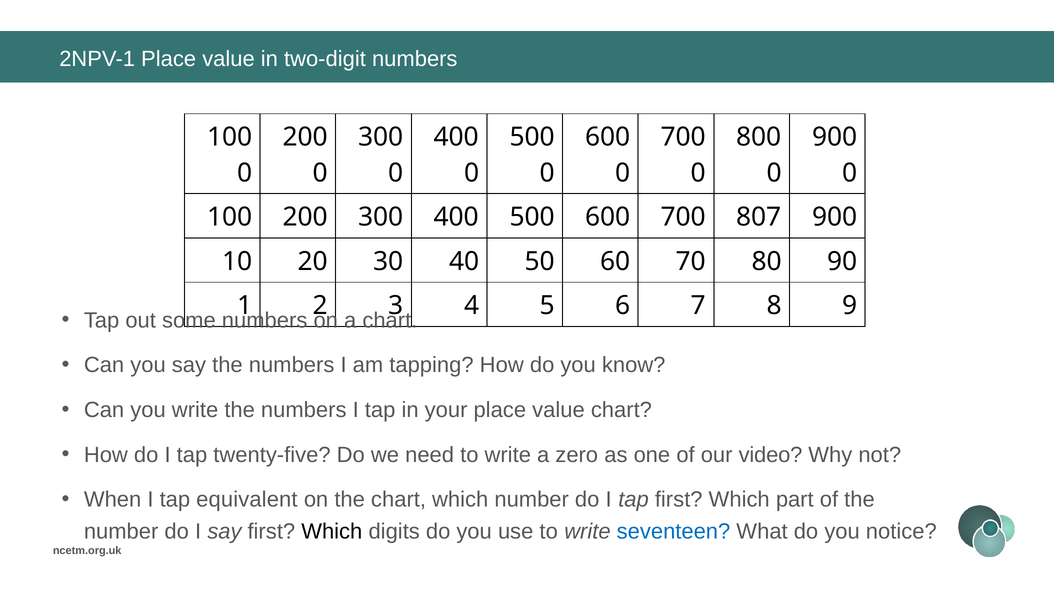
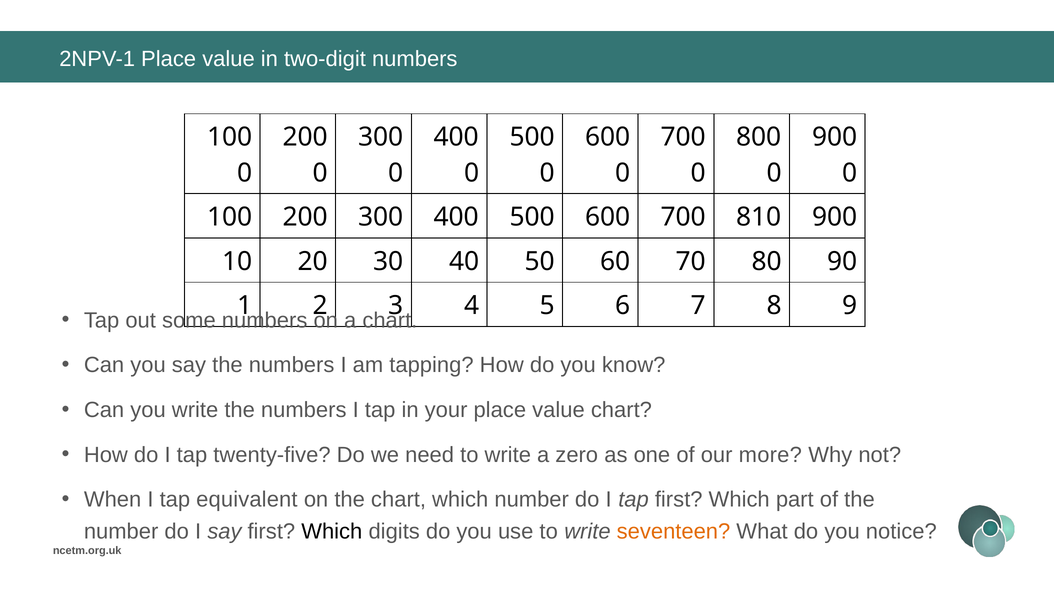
807: 807 -> 810 (759, 217)
video: video -> more (770, 455)
seventeen colour: blue -> orange (674, 531)
